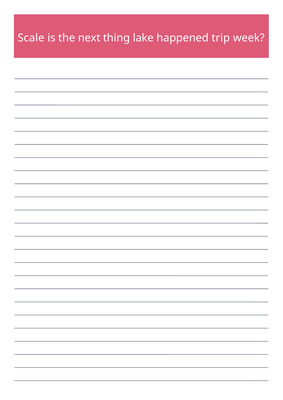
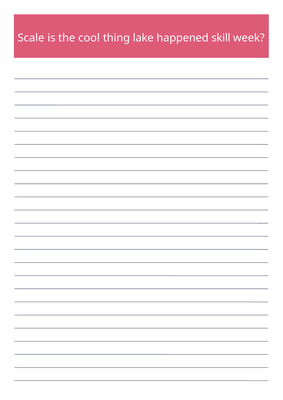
next: next -> cool (89, 38)
trip: trip -> skill (221, 38)
